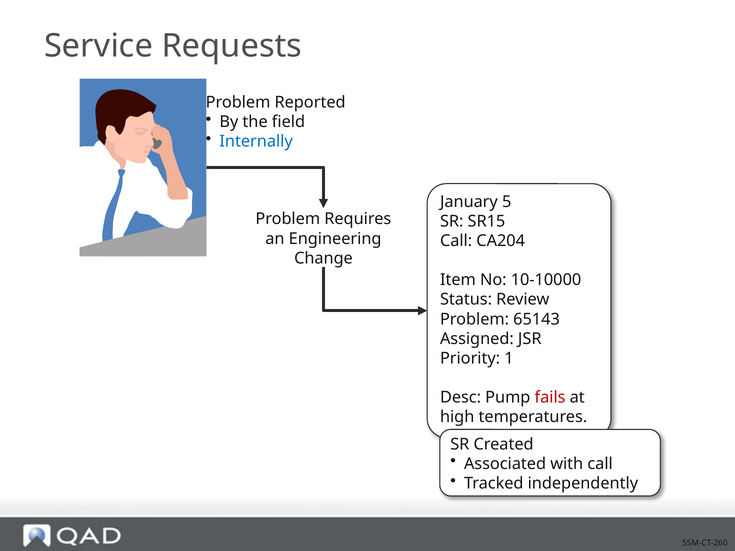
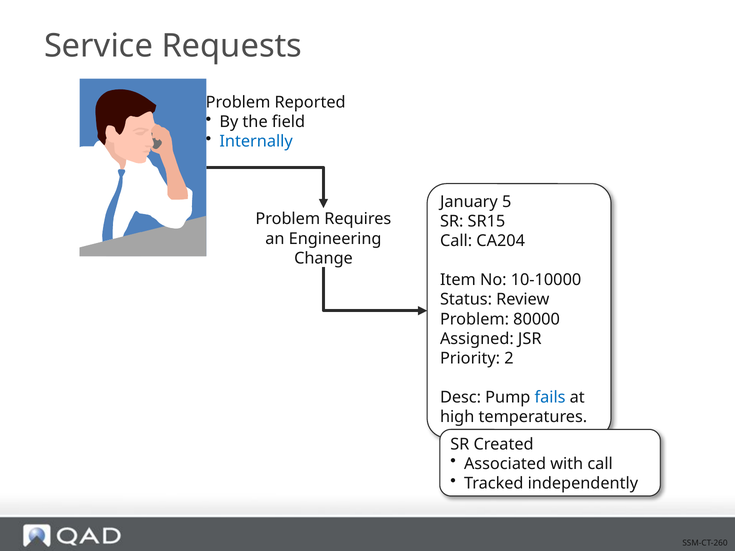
65143: 65143 -> 80000 (537, 319)
1: 1 -> 2 (509, 358)
fails colour: red -> blue (550, 398)
